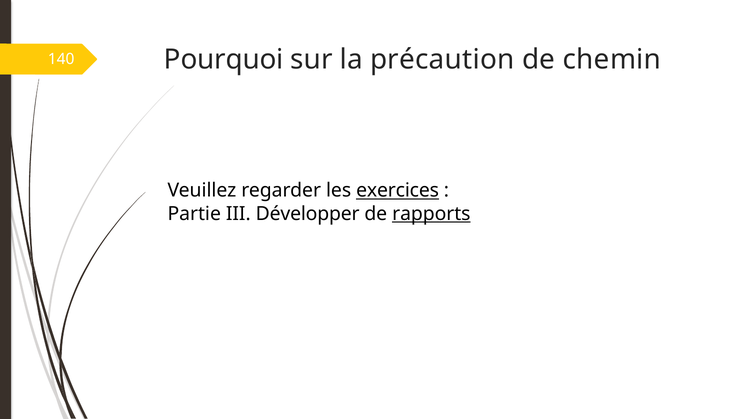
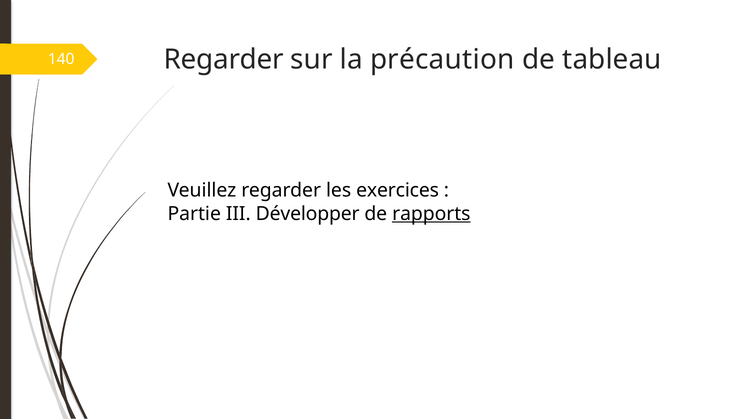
Pourquoi: Pourquoi -> Regarder (224, 60)
chemin: chemin -> tableau (612, 60)
exercices underline: present -> none (398, 190)
